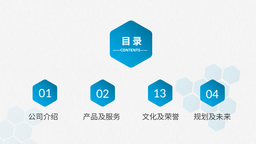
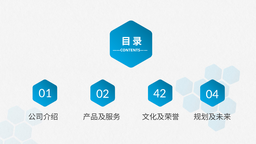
13: 13 -> 42 (160, 93)
